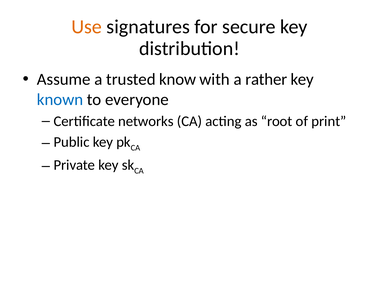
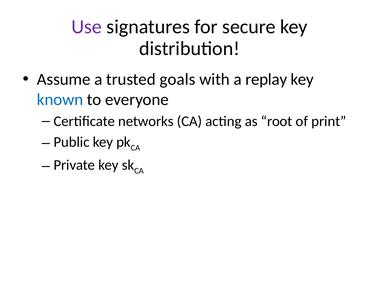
Use colour: orange -> purple (87, 27)
know: know -> goals (177, 80)
rather: rather -> replay (266, 80)
